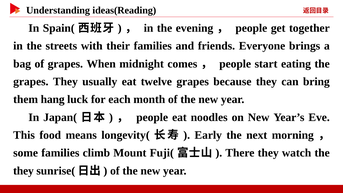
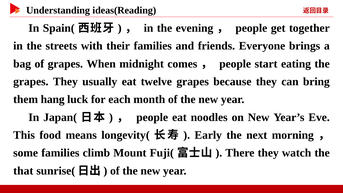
they: they -> that (23, 171)
